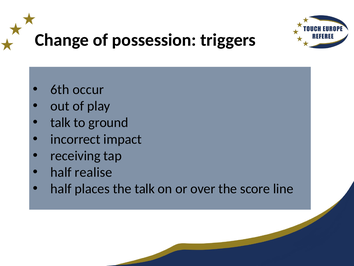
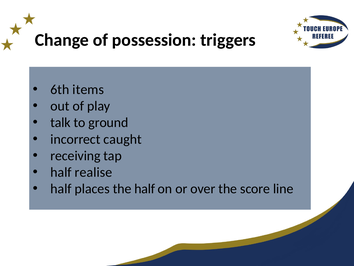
occur: occur -> items (88, 89)
impact: impact -> caught (123, 139)
the talk: talk -> half (145, 189)
